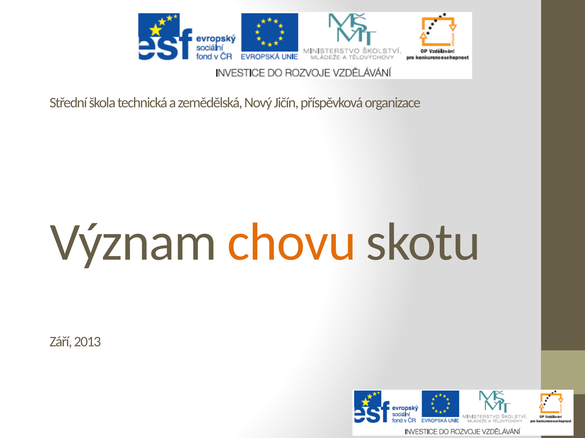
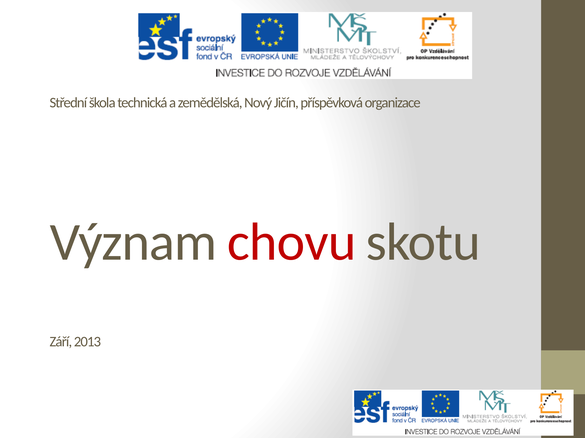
chovu colour: orange -> red (292, 243)
